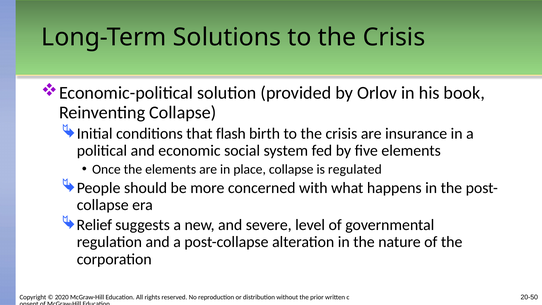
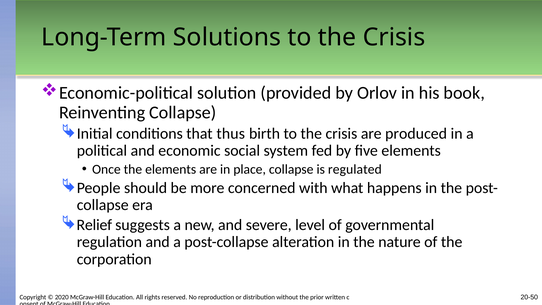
flash: flash -> thus (231, 134)
insurance: insurance -> produced (416, 134)
